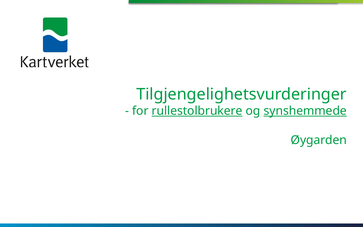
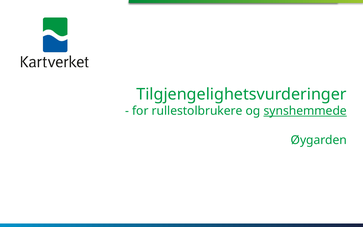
rullestolbrukere underline: present -> none (197, 111)
